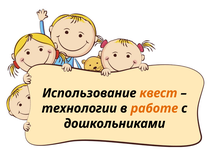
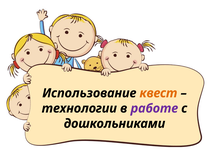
работе colour: orange -> purple (154, 108)
